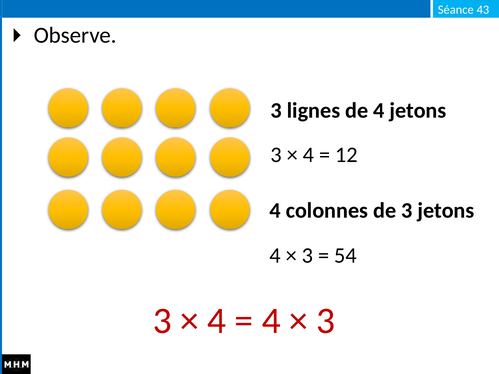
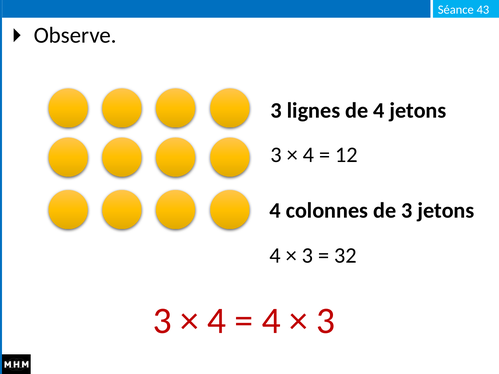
54: 54 -> 32 (345, 256)
